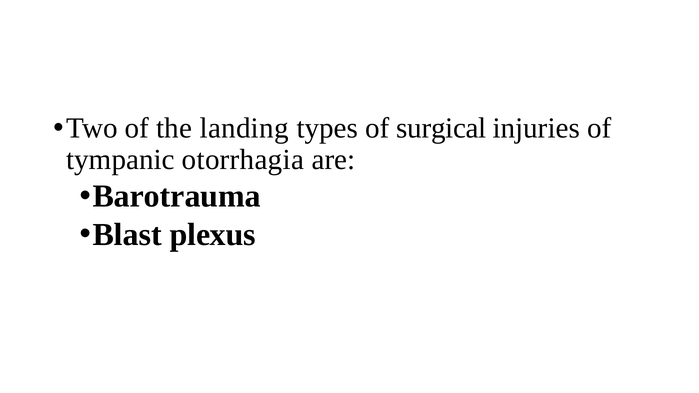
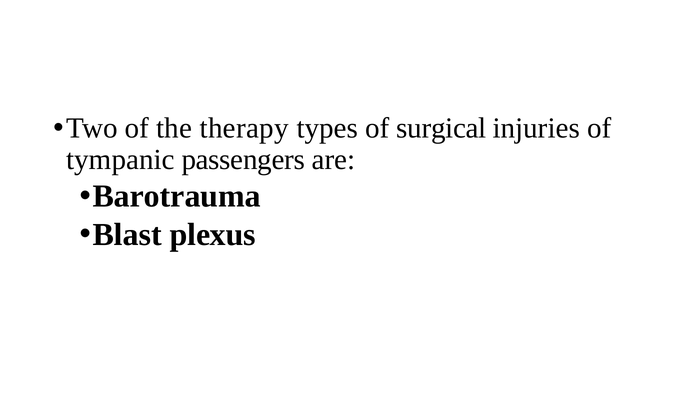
landing: landing -> therapy (244, 128)
otorrhagia: otorrhagia -> passengers (243, 160)
